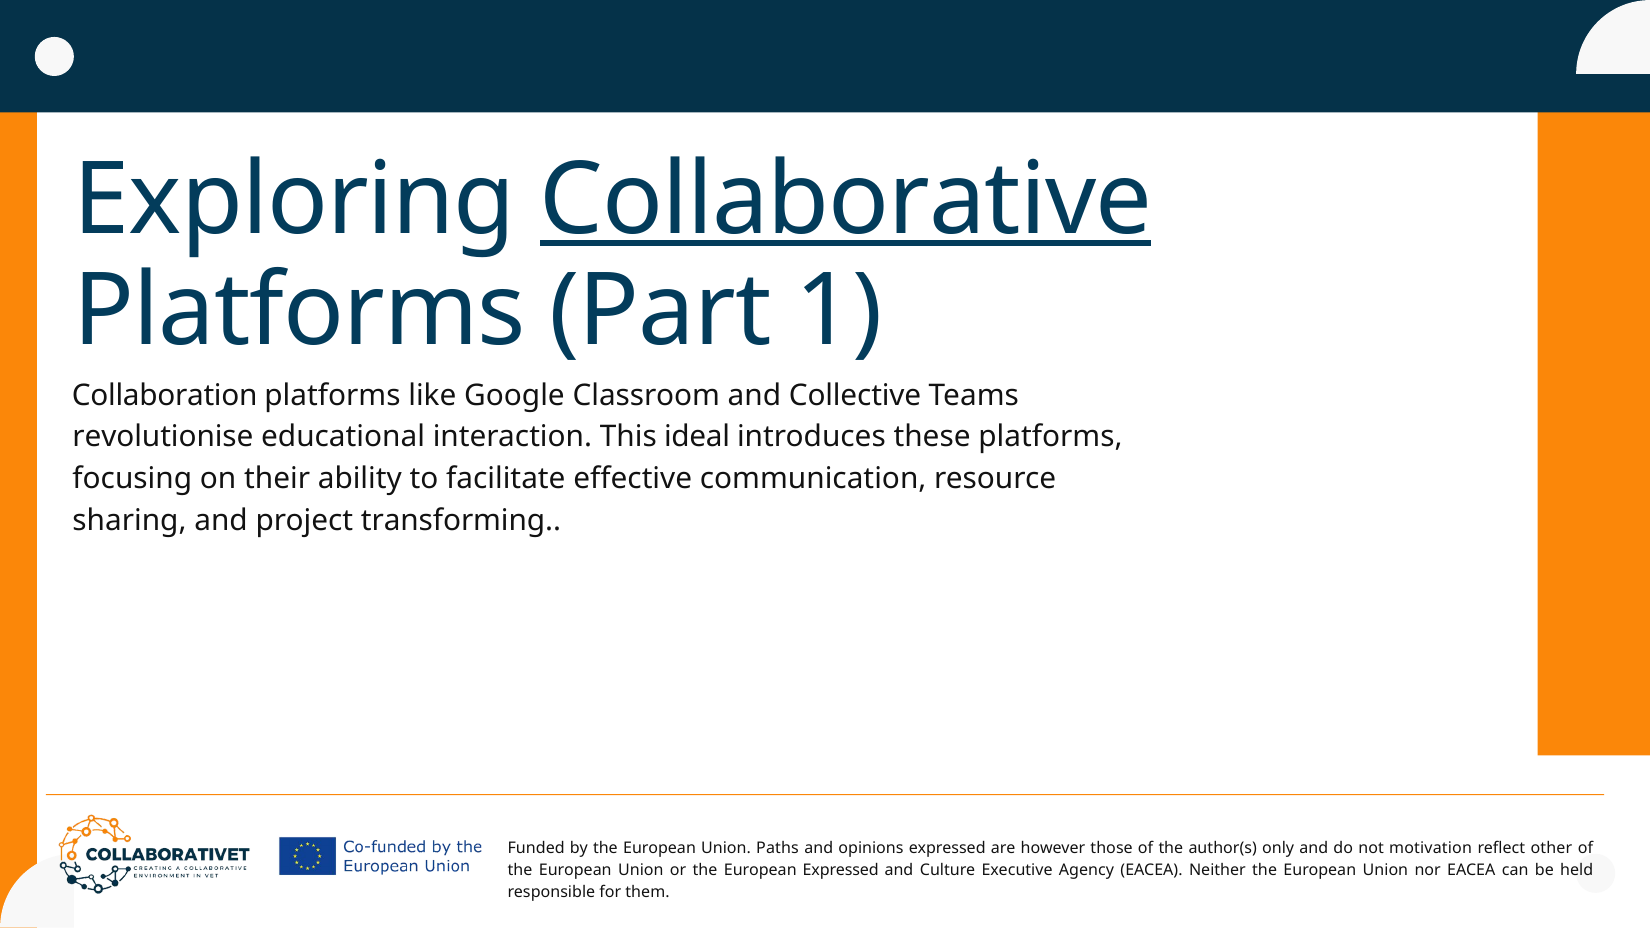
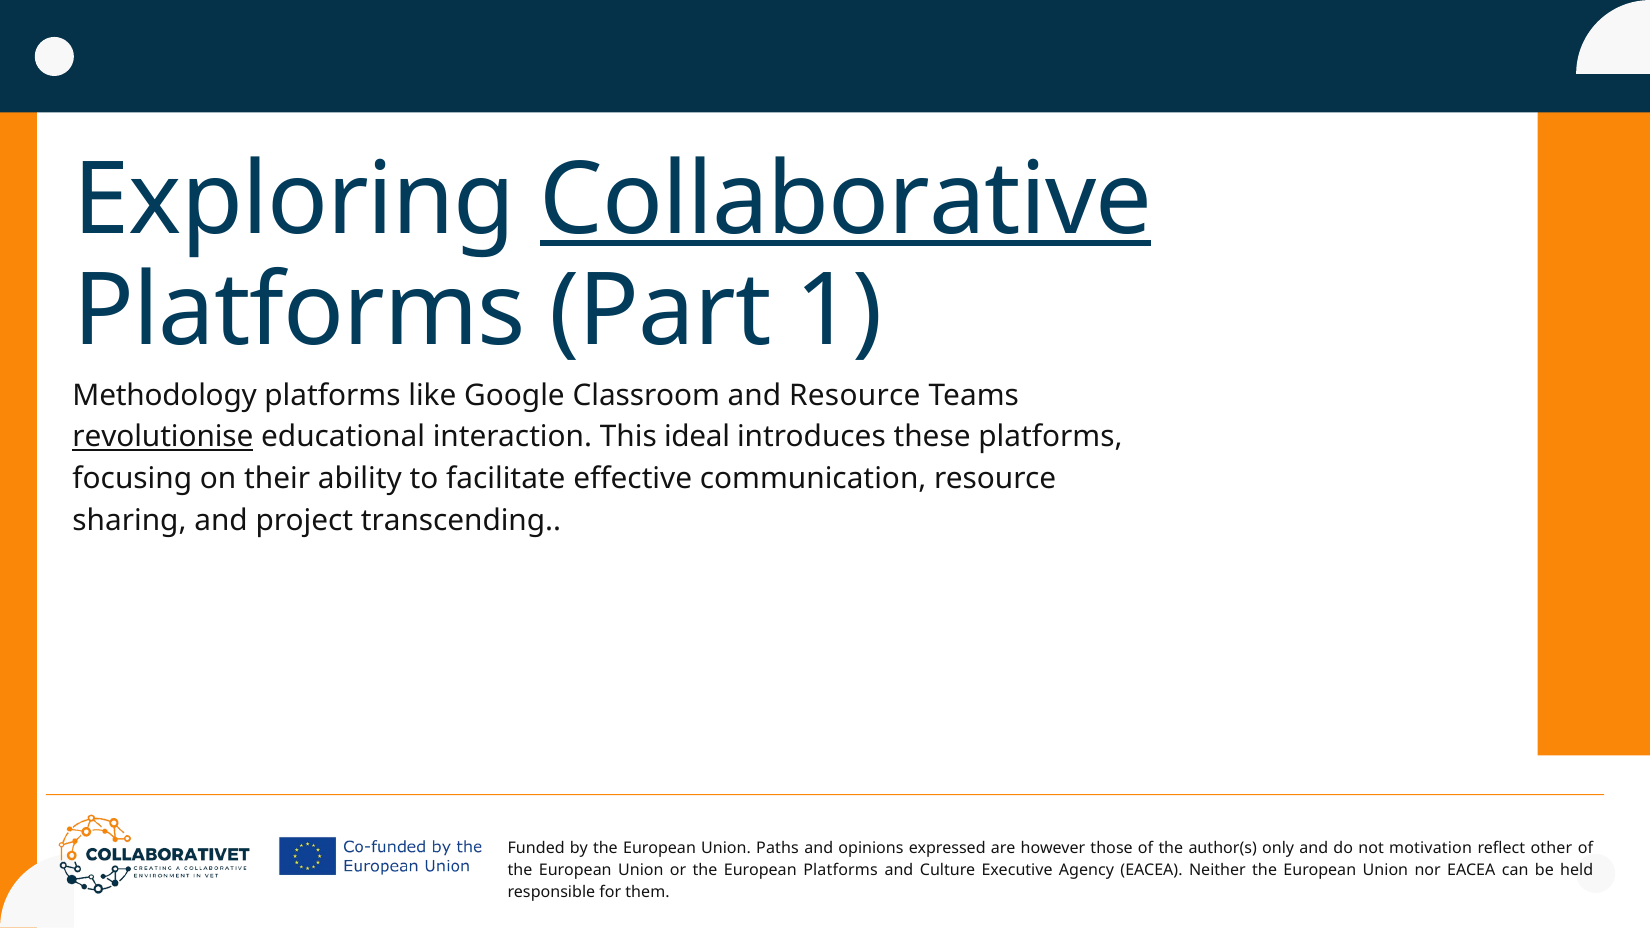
Collaboration: Collaboration -> Methodology (165, 395)
and Collective: Collective -> Resource (855, 395)
revolutionise underline: none -> present (163, 437)
transforming: transforming -> transcending (461, 520)
European Expressed: Expressed -> Platforms (841, 870)
